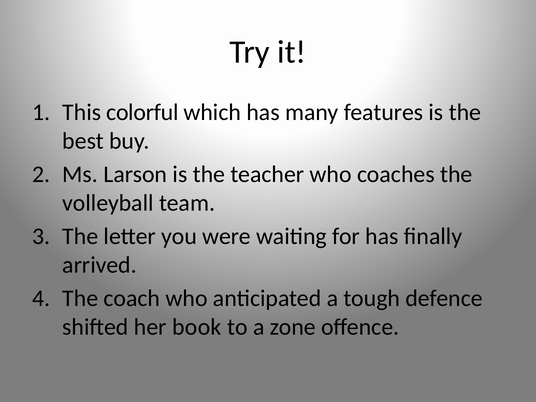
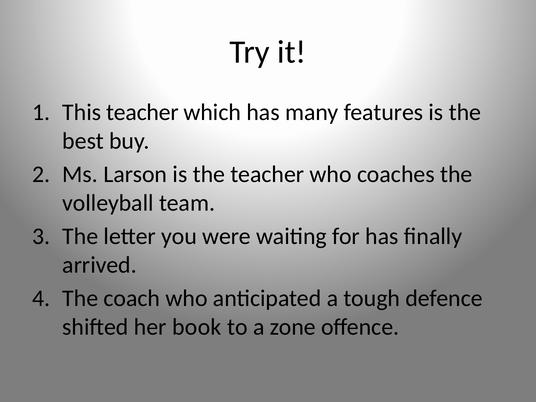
This colorful: colorful -> teacher (142, 112)
